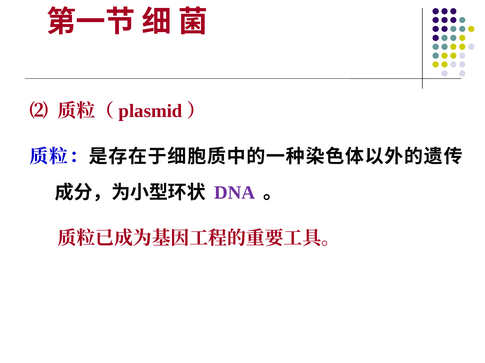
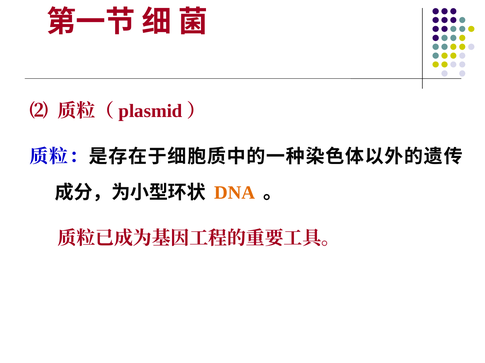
DNA colour: purple -> orange (235, 193)
